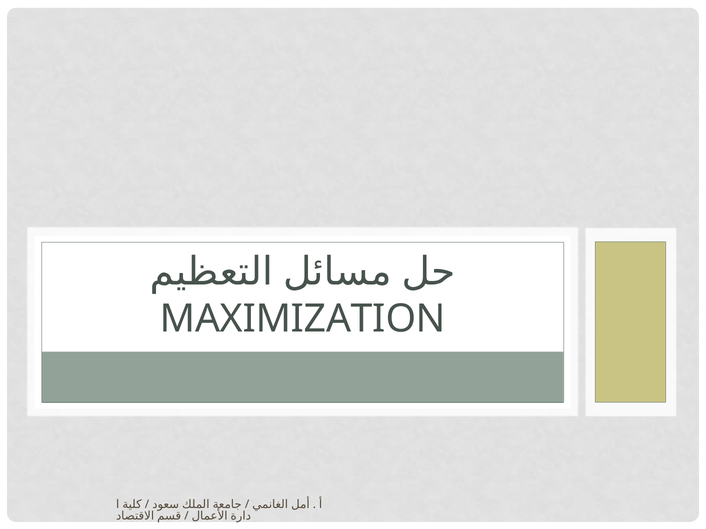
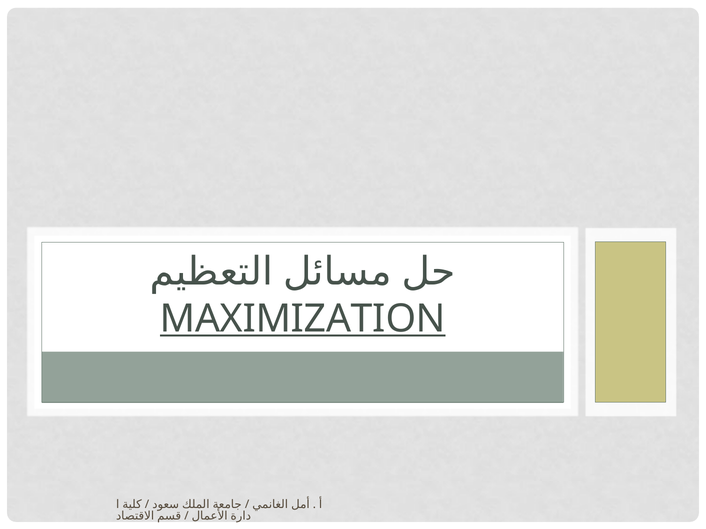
MAXIMIZATION underline: none -> present (303, 319)
